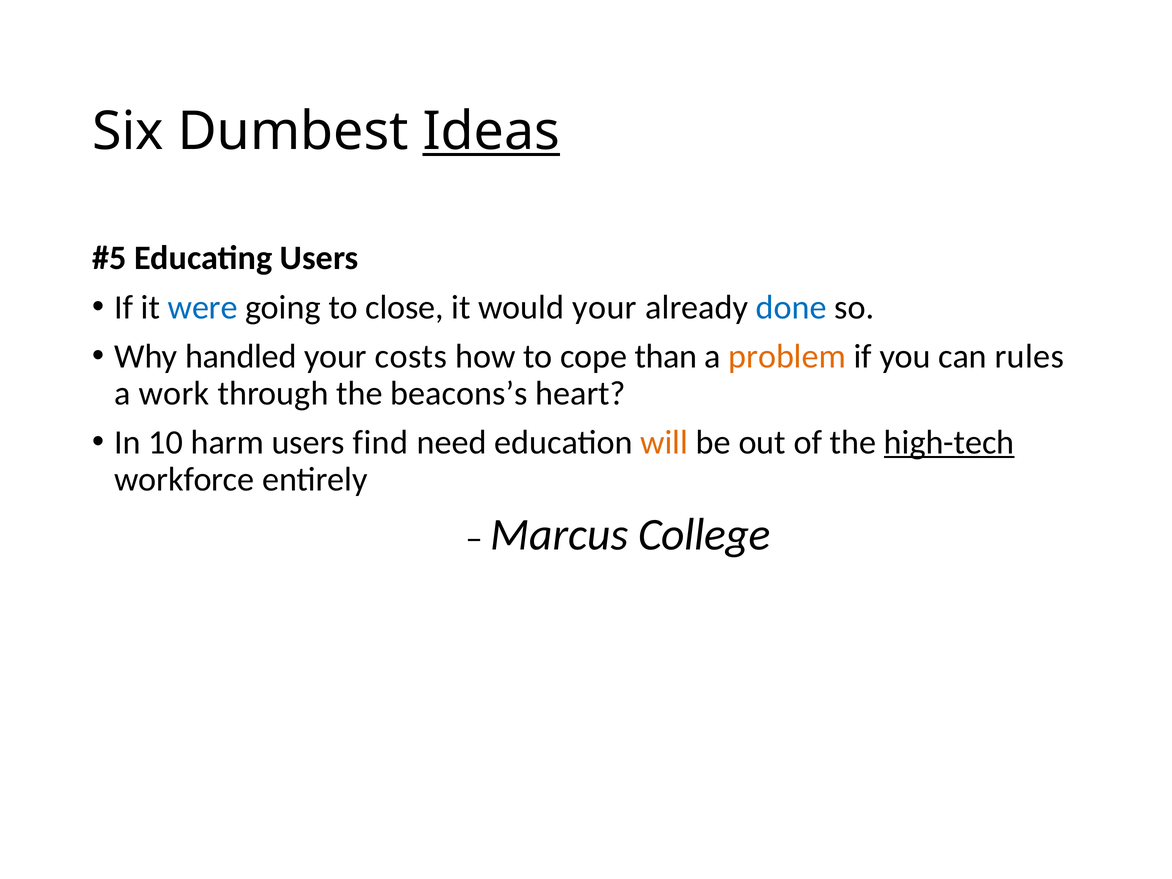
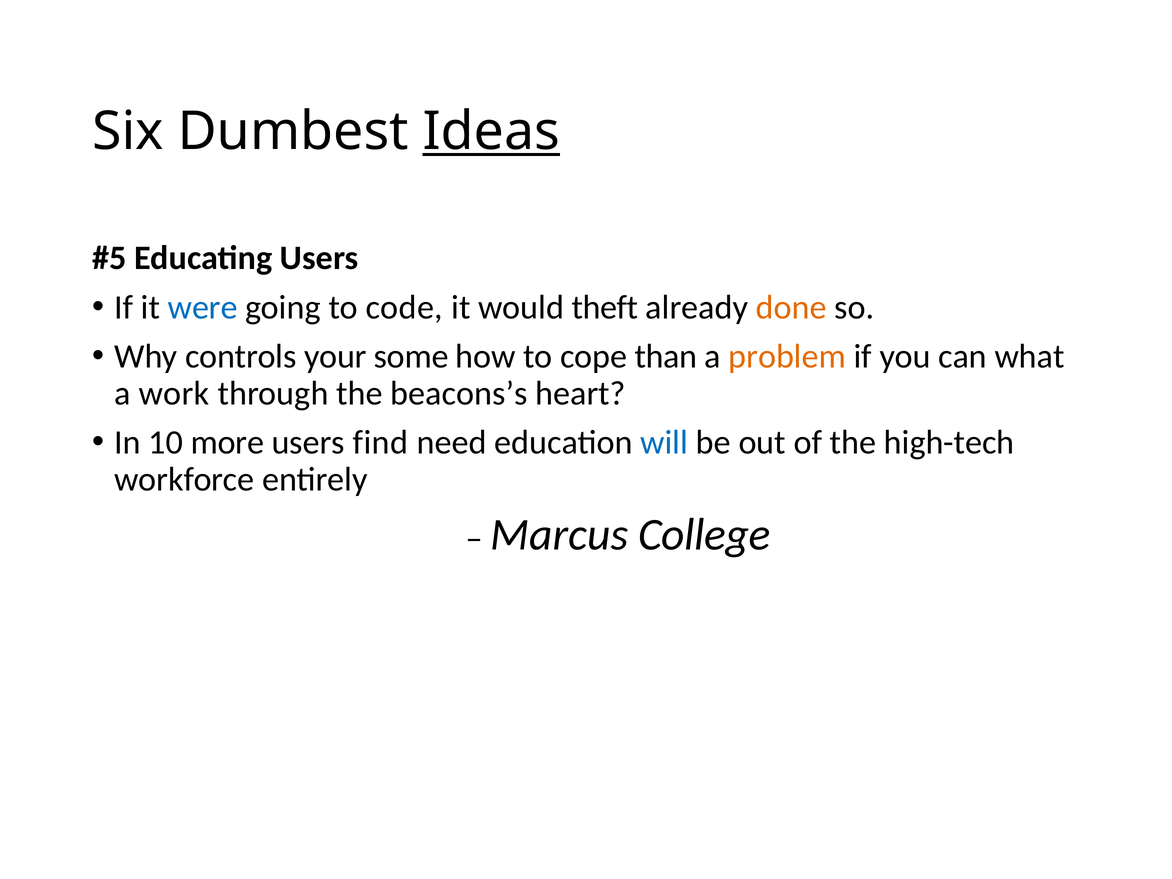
close: close -> code (404, 307)
would your: your -> theft (605, 307)
done colour: blue -> orange (791, 307)
handled: handled -> controls (241, 356)
costs: costs -> some (411, 356)
rules: rules -> what (1029, 356)
harm: harm -> more (227, 442)
will colour: orange -> blue (664, 442)
high-tech underline: present -> none (949, 442)
